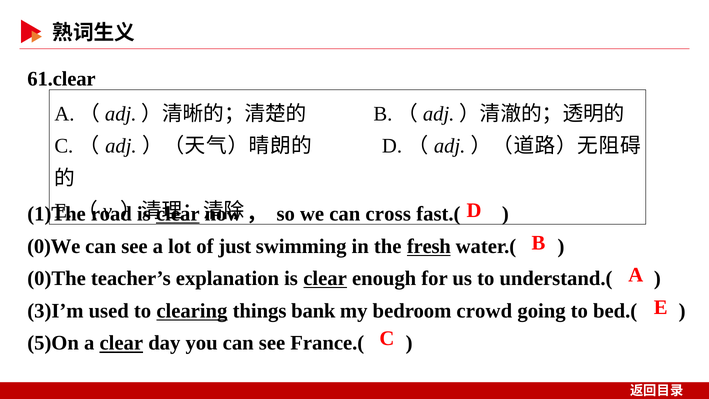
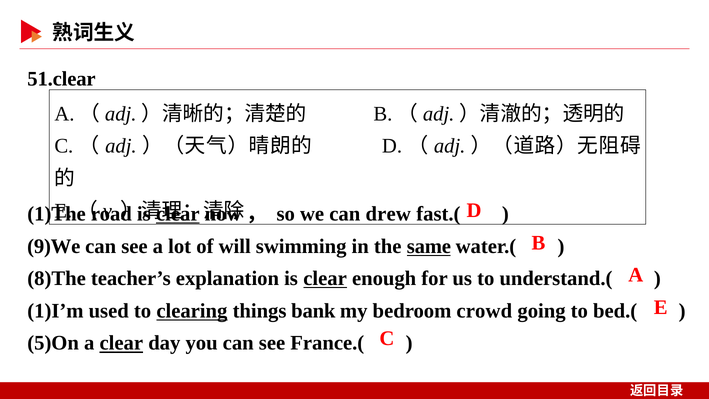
61.clear: 61.clear -> 51.clear (61, 79)
cross: cross -> drew (388, 214)
0)We: 0)We -> 9)We (54, 246)
just: just -> will (235, 246)
fresh: fresh -> same (429, 246)
0)The: 0)The -> 8)The (57, 278)
3)I’m: 3)I’m -> 1)I’m (55, 311)
